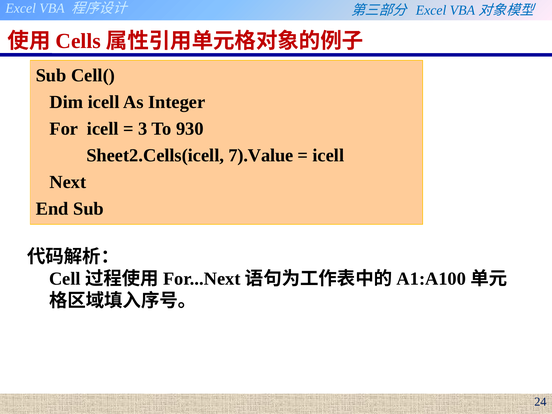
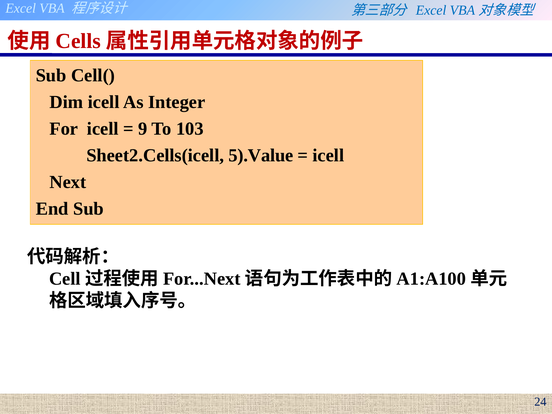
3: 3 -> 9 (143, 129)
930: 930 -> 103 (190, 129)
7).Value: 7).Value -> 5).Value (261, 156)
